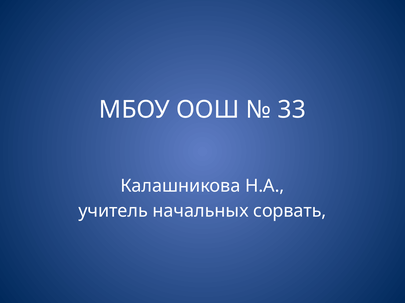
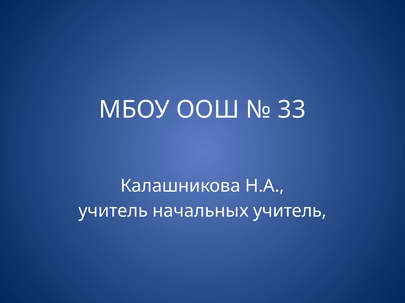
начальных сорвать: сорвать -> учитель (290, 211)
